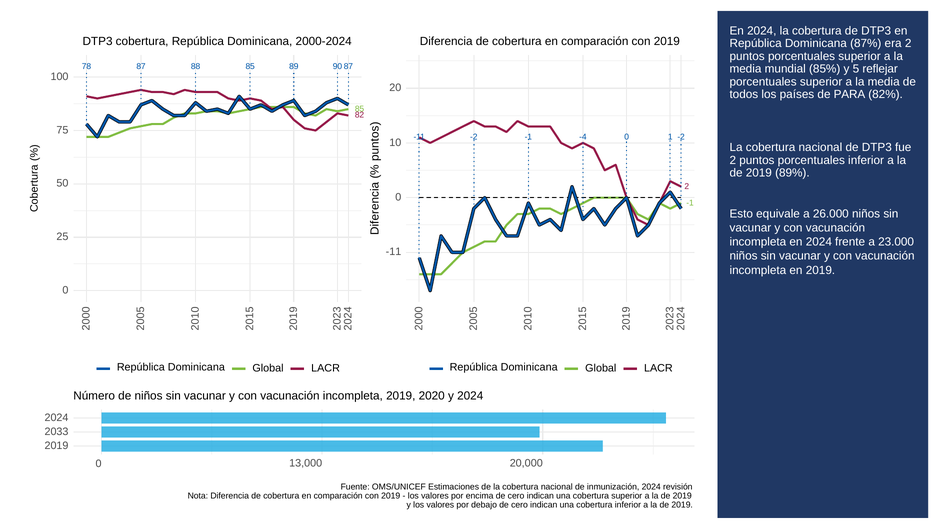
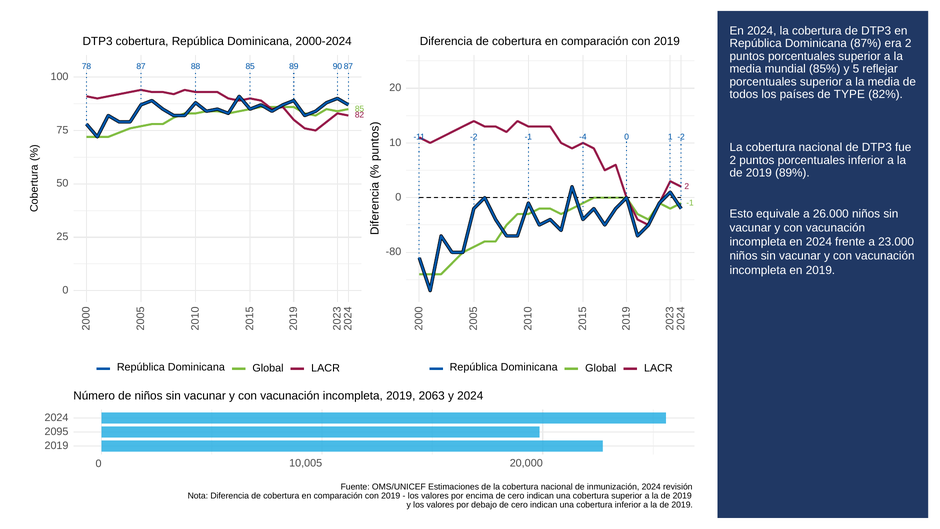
PARA: PARA -> TYPE (849, 94)
-11: -11 -> -80 (394, 252)
2020: 2020 -> 2063 (432, 396)
2033: 2033 -> 2095 (56, 431)
13,000: 13,000 -> 10,005 (306, 463)
